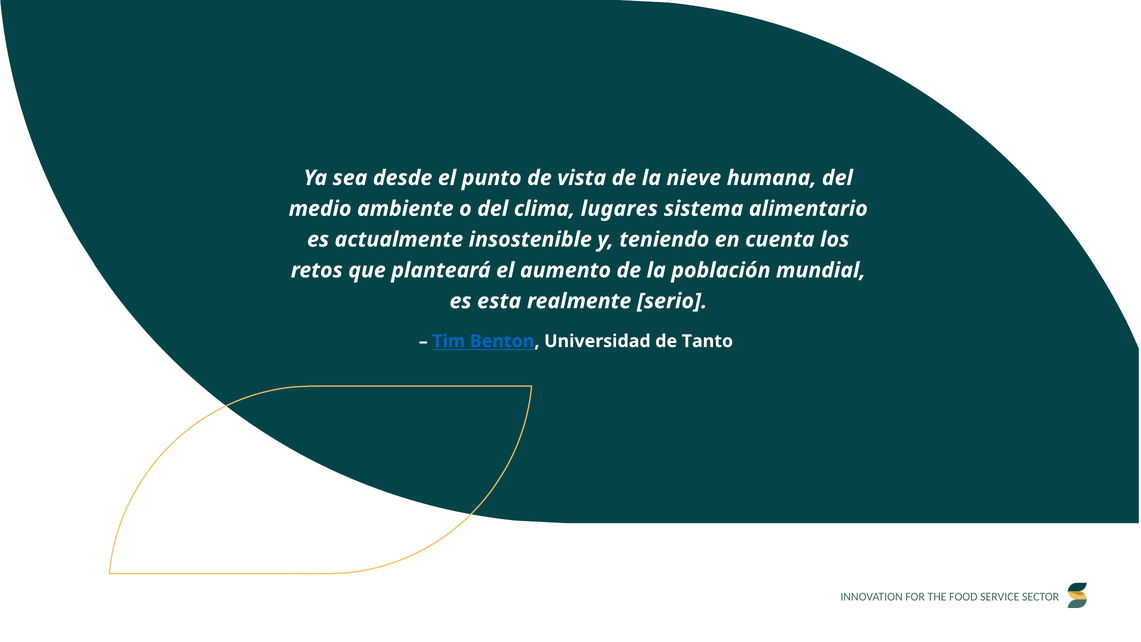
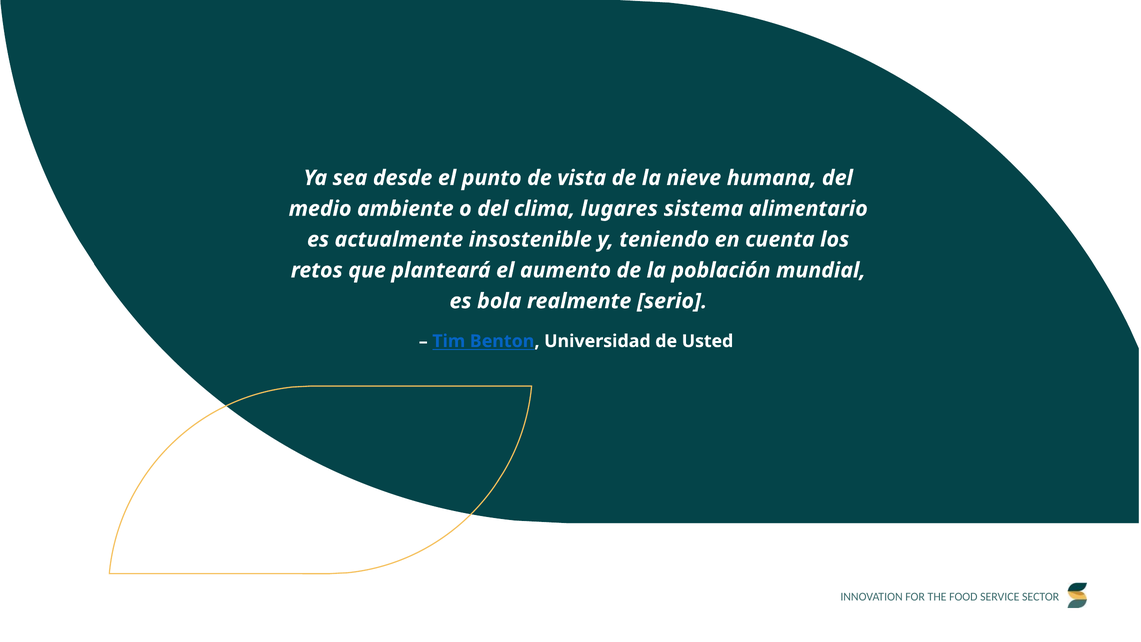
esta: esta -> bola (499, 301)
Tanto: Tanto -> Usted (707, 341)
